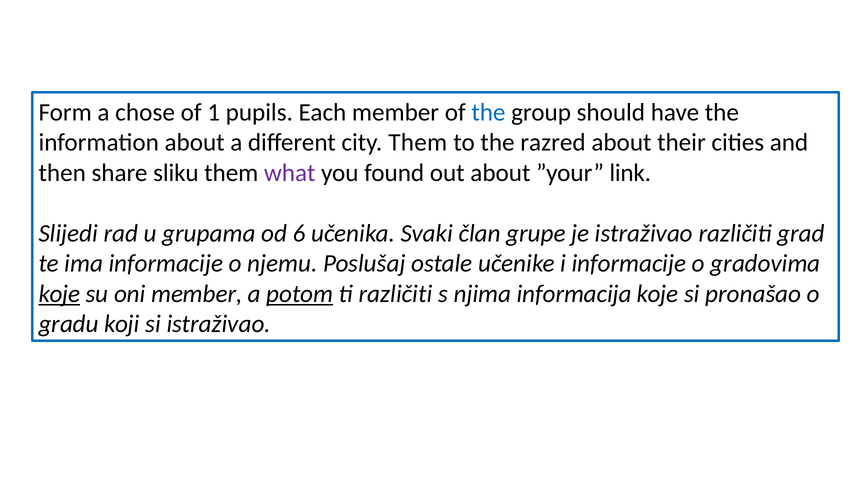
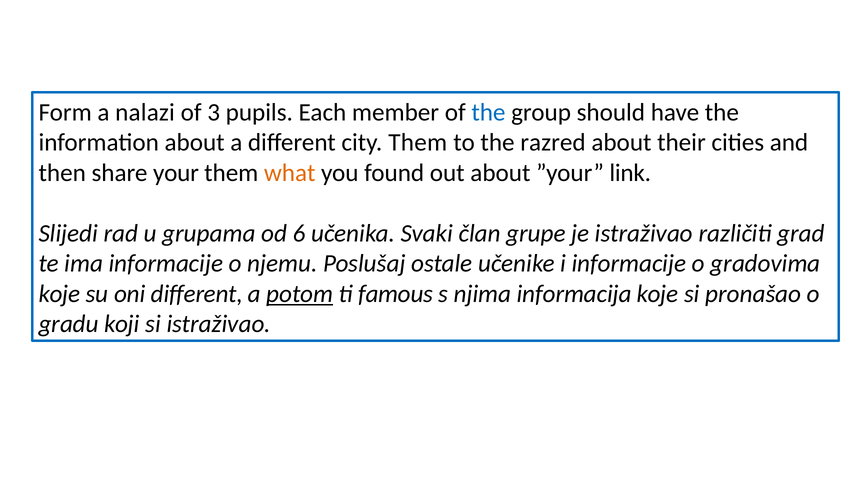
chose: chose -> nalazi (145, 112)
1: 1 -> 3 (214, 112)
sliku: sliku -> your (176, 173)
what colour: purple -> orange (290, 173)
koje underline: present -> none (59, 294)
oni member: member -> different (197, 294)
ti različiti: različiti -> famous (396, 294)
